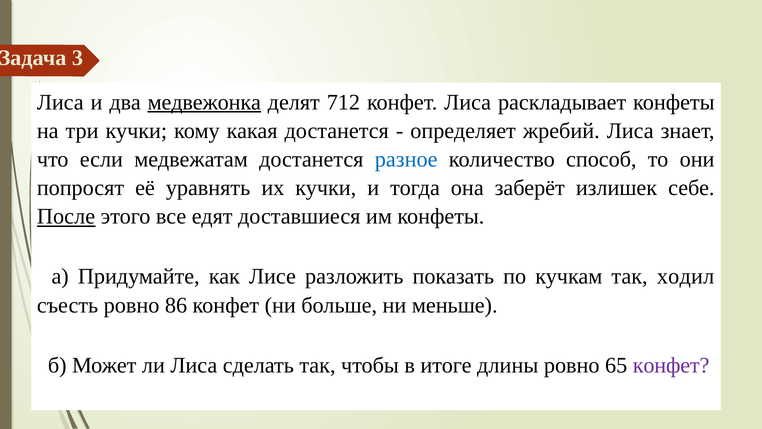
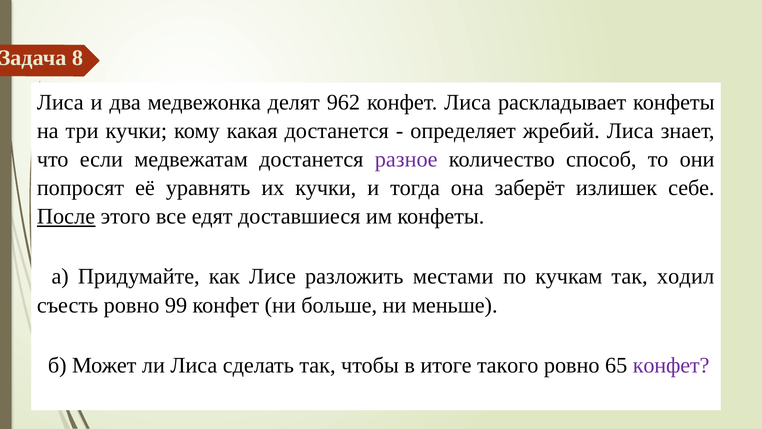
3: 3 -> 8 (77, 58)
медвежонка underline: present -> none (204, 102)
712: 712 -> 962 (343, 102)
разное colour: blue -> purple (406, 159)
показать: показать -> местами (453, 276)
86: 86 -> 99 (176, 305)
длины: длины -> такого (508, 365)
